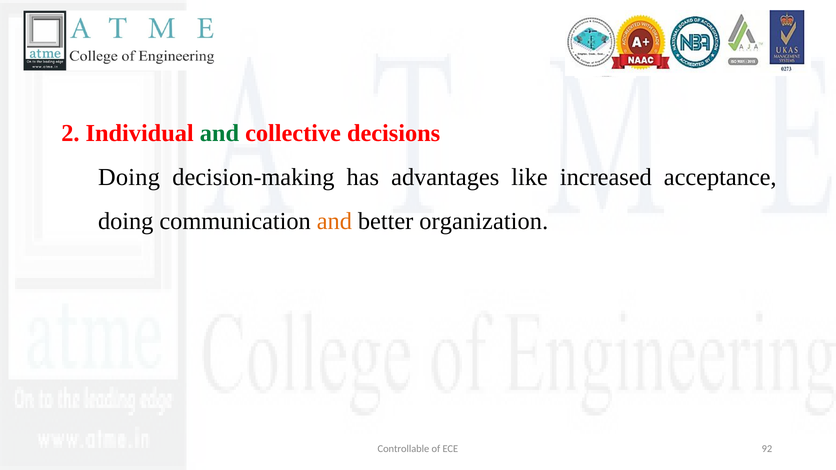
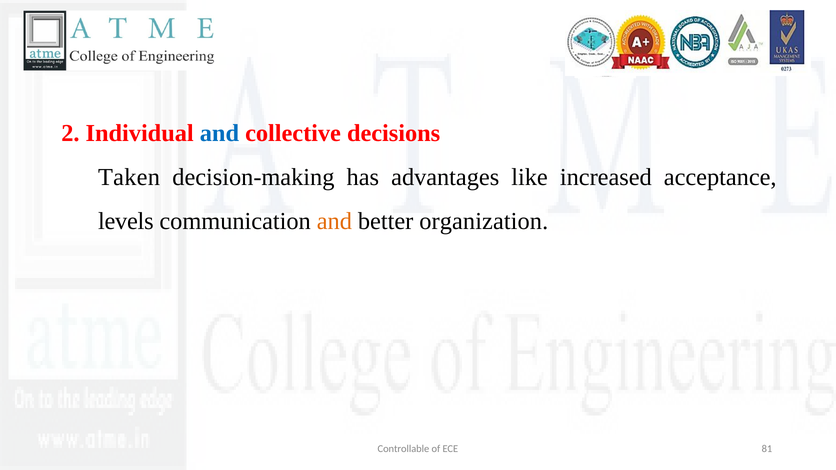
and colour: green -> blue (219, 133)
Doing: Doing -> Taken (129, 177)
doing: doing -> levels (126, 221)
92: 92 -> 81 (767, 449)
